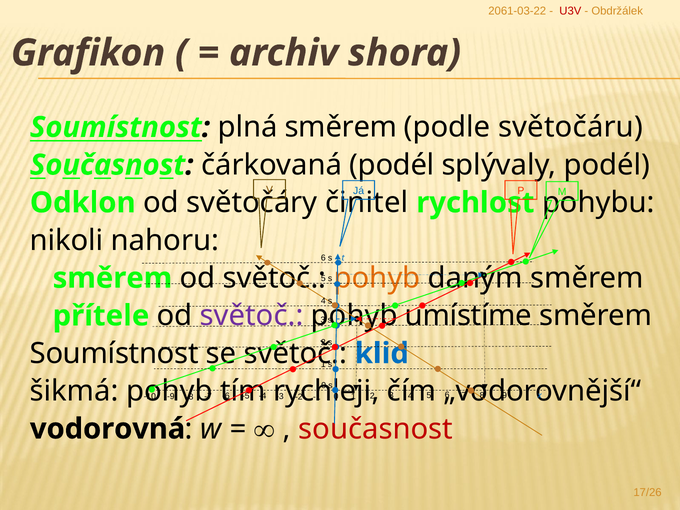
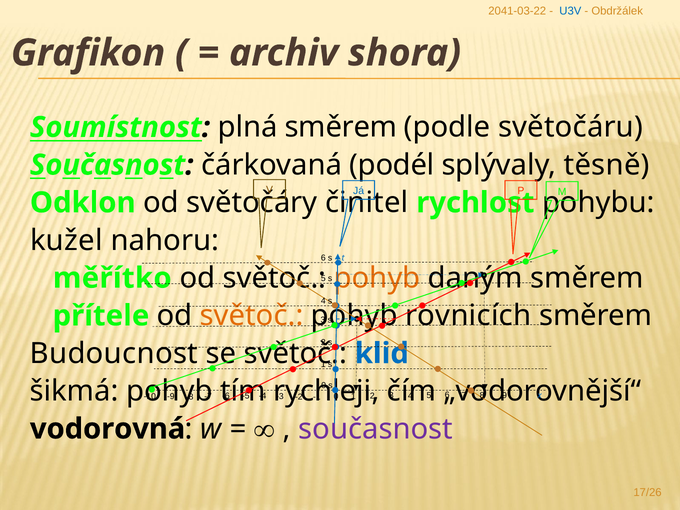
2061-03-22: 2061-03-22 -> 2041-03-22 (517, 11)
U3V colour: red -> blue (570, 11)
splývaly podél: podél -> těsně (607, 165)
nikoli: nikoli -> kužel (66, 240)
směrem: směrem -> měřítko (112, 278)
světoč colour: purple -> orange (252, 316)
umístíme: umístíme -> rovnicích (468, 316)
Soumístnost: Soumístnost -> Budoucnost (114, 353)
současnost colour: red -> purple (376, 429)
